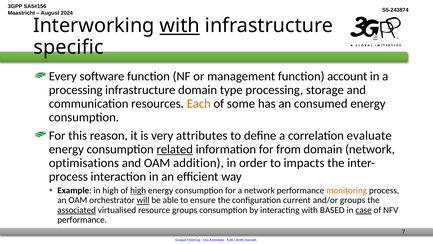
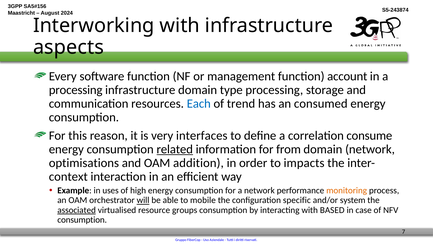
with underline: present -> none (180, 26)
specific: specific -> aspects (69, 47)
Each colour: orange -> blue (199, 104)
some: some -> trend (241, 104)
attributes: attributes -> interfaces (202, 135)
evaluate: evaluate -> consume (369, 135)
process: process -> context (68, 176)
in high: high -> uses (111, 190)
high underline: present -> none (138, 190)
ensure: ensure -> mobile (203, 200)
current: current -> specific (297, 200)
and/or groups: groups -> system (353, 200)
case underline: present -> none (364, 210)
performance: performance -> consumption (82, 219)
